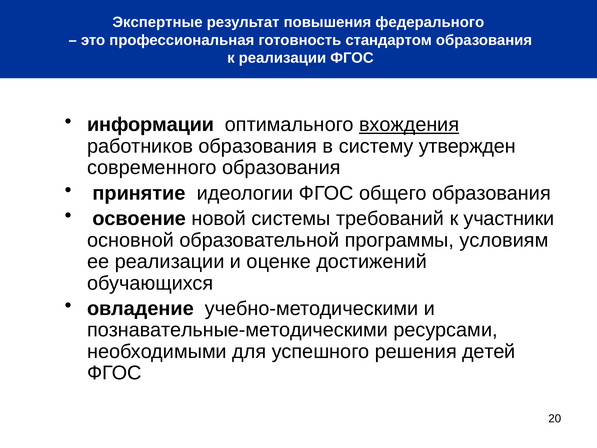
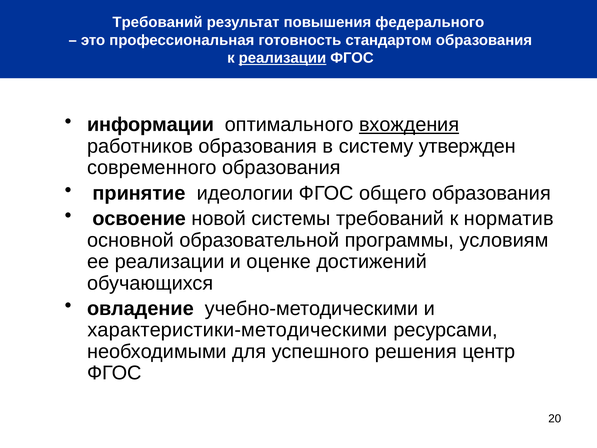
Экспертные: Экспертные -> Требований (157, 22)
реализации underline: none -> present (282, 58)
участники: участники -> норматив (509, 219)
познавательные-методическими: познавательные-методическими -> характеристики-методическими (237, 330)
детей: детей -> центр (489, 351)
